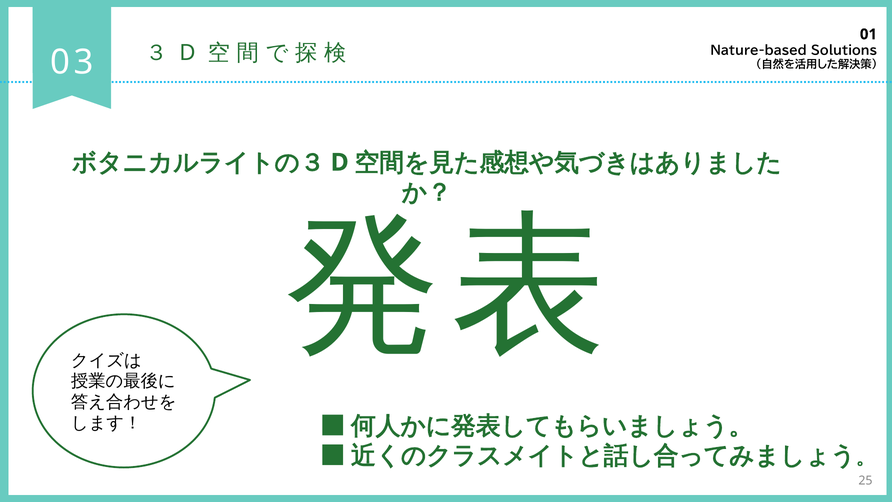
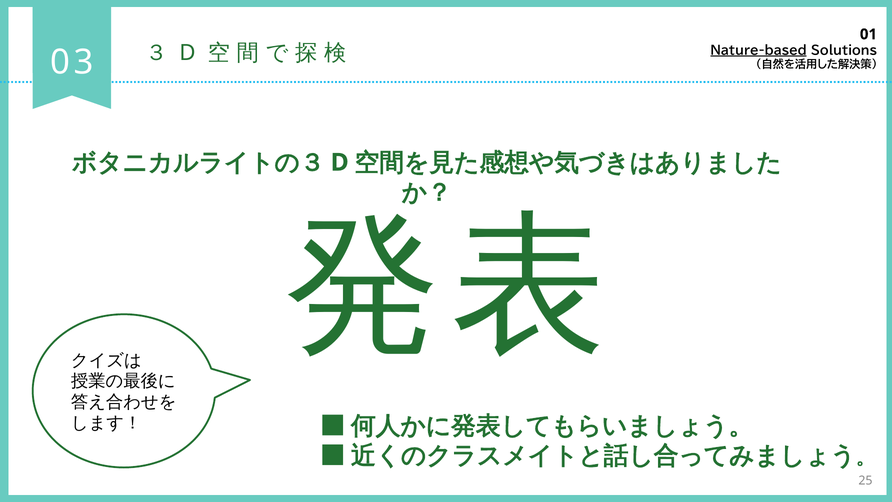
Nature-based underline: none -> present (759, 51)
